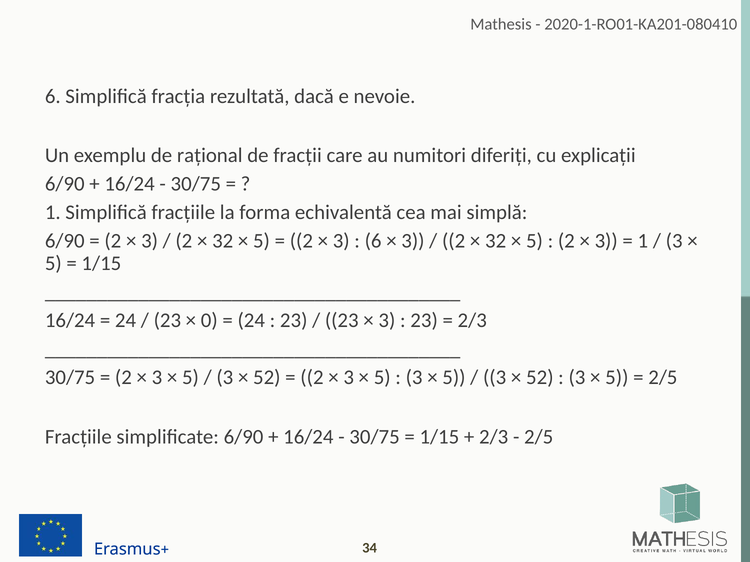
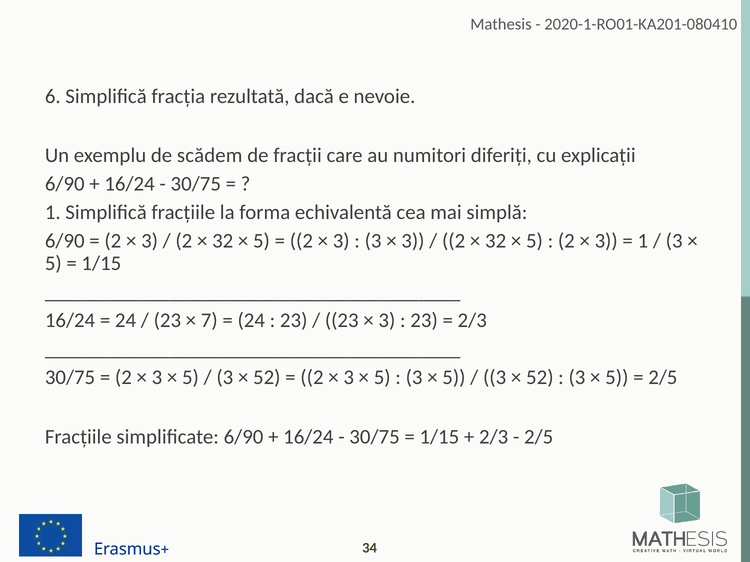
rațional: rațional -> scădem (210, 156)
6: 6 -> 3 (373, 241)
0: 0 -> 7 (209, 321)
